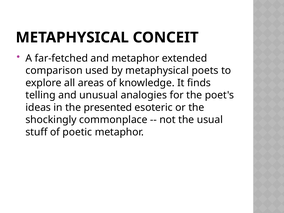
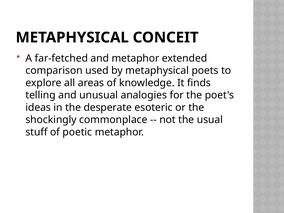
presented: presented -> desperate (108, 107)
